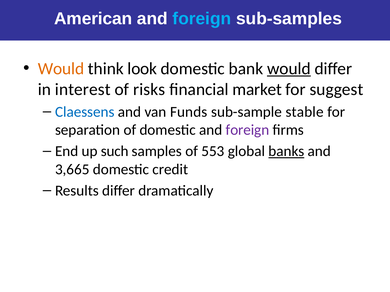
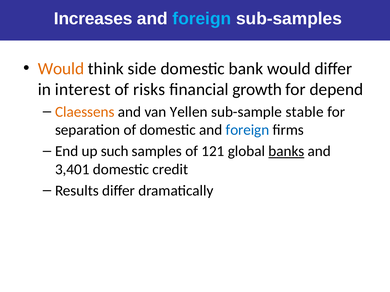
American: American -> Increases (93, 19)
look: look -> side (142, 69)
would underline: present -> none (289, 69)
market: market -> growth (257, 90)
suggest: suggest -> depend (336, 90)
Claessens colour: blue -> orange (85, 112)
Funds: Funds -> Yellen (189, 112)
foreign colour: purple -> blue (247, 130)
553: 553 -> 121 (213, 151)
3,665: 3,665 -> 3,401 (72, 170)
